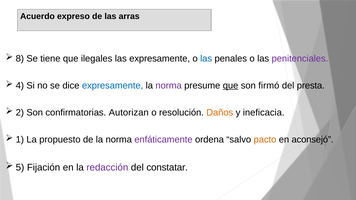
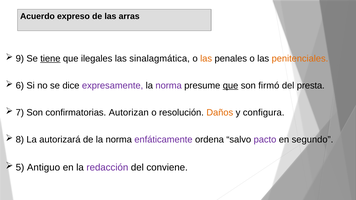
8: 8 -> 9 (20, 59)
tiene underline: none -> present (50, 59)
las expresamente: expresamente -> sinalagmática (160, 59)
las colour: blue -> orange (206, 59)
penitenciales colour: purple -> orange (300, 59)
4: 4 -> 6 (20, 86)
expresamente colour: blue -> purple (113, 86)
2: 2 -> 7 (20, 113)
ineficacia: ineficacia -> configura (264, 113)
1: 1 -> 8 (20, 140)
propuesto: propuesto -> autorizará (60, 140)
pacto colour: orange -> purple (265, 140)
aconsejó: aconsejó -> segundo (312, 140)
Fijación: Fijación -> Antiguo (44, 168)
constatar: constatar -> conviene (167, 168)
